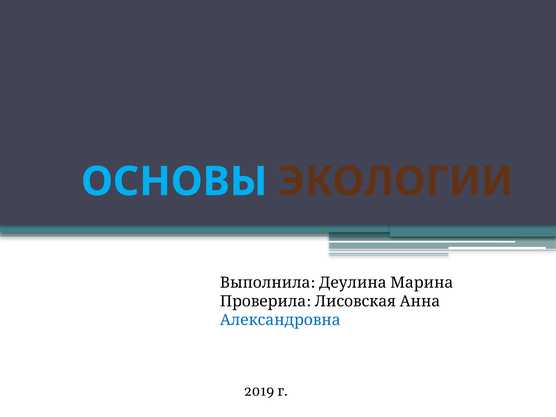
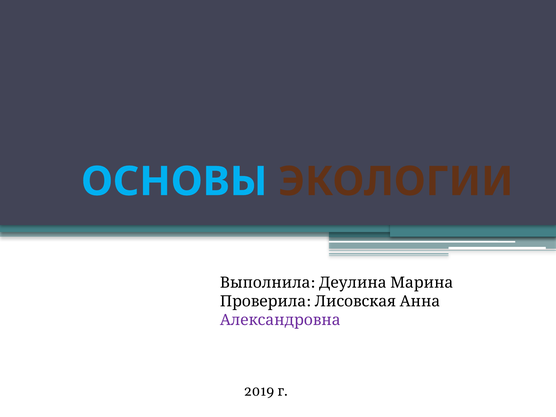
Александровна colour: blue -> purple (280, 320)
